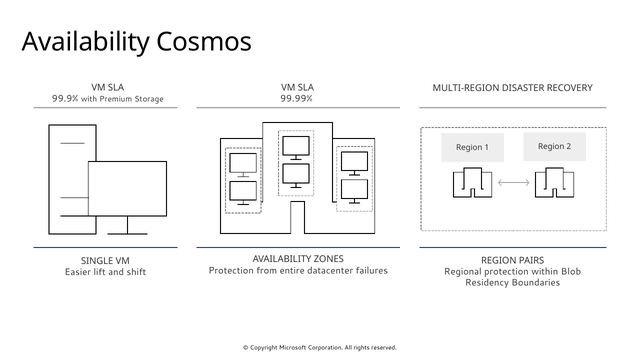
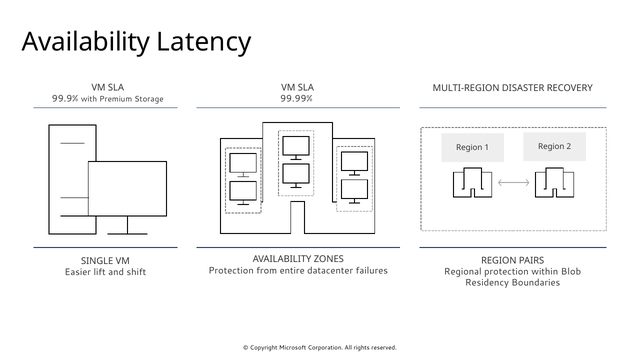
Cosmos: Cosmos -> Latency (204, 42)
